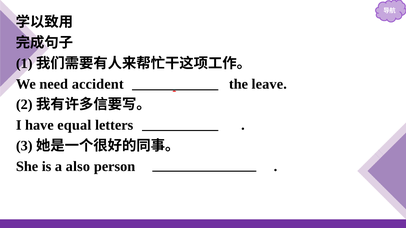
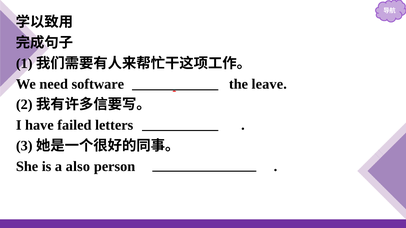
accident: accident -> software (98, 84)
equal: equal -> failed (74, 125)
